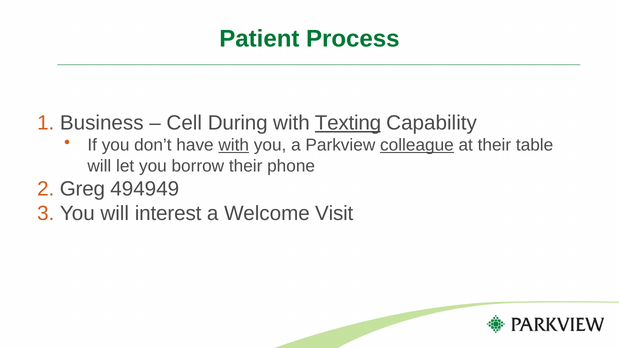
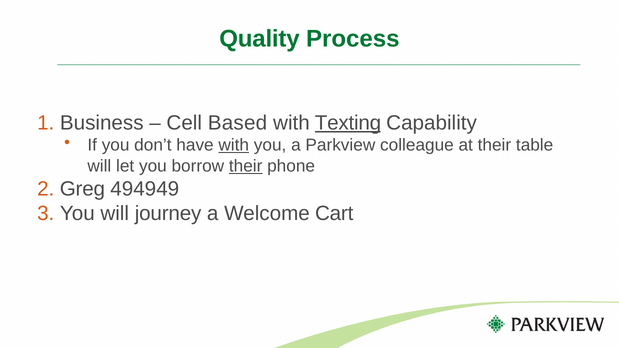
Patient: Patient -> Quality (259, 39)
During: During -> Based (238, 123)
colleague underline: present -> none (417, 145)
their underline: none -> present (246, 166)
interest: interest -> journey (168, 214)
Visit: Visit -> Cart (334, 214)
